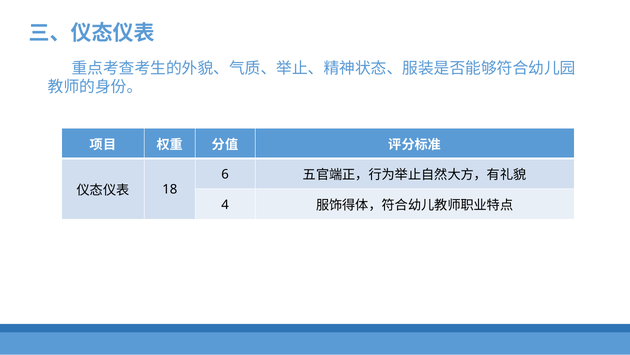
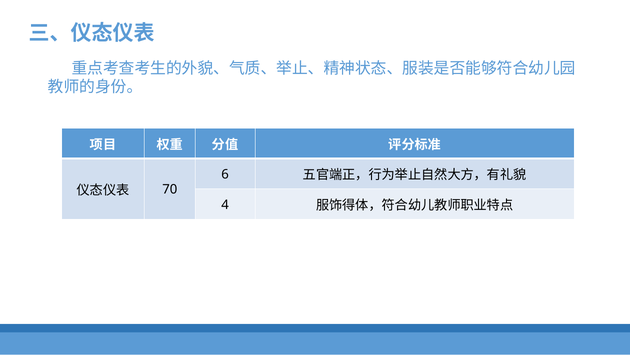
18: 18 -> 70 (170, 189)
